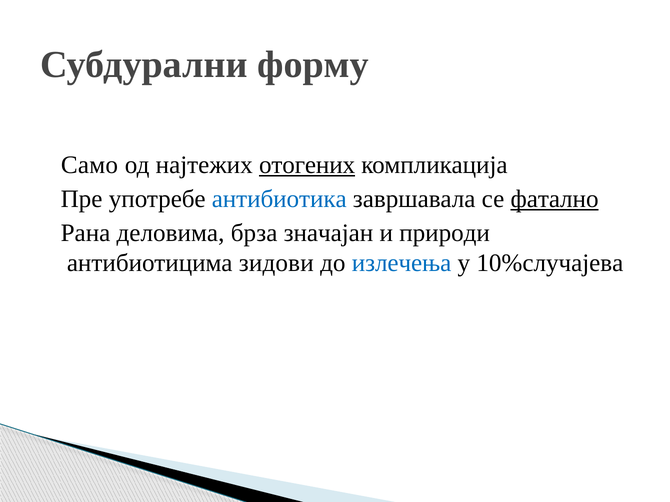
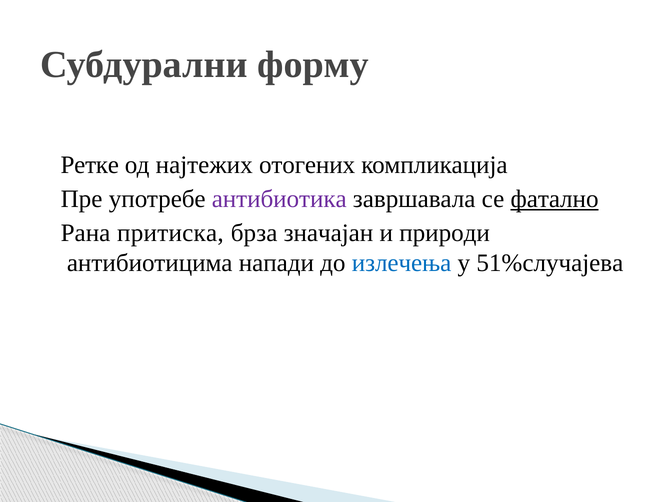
Само: Само -> Ретке (90, 165)
отогених underline: present -> none (307, 165)
антибиотика colour: blue -> purple (279, 199)
деловима: деловима -> притиска (170, 233)
зидови: зидови -> напади (276, 263)
10%случајева: 10%случајева -> 51%случајева (550, 263)
